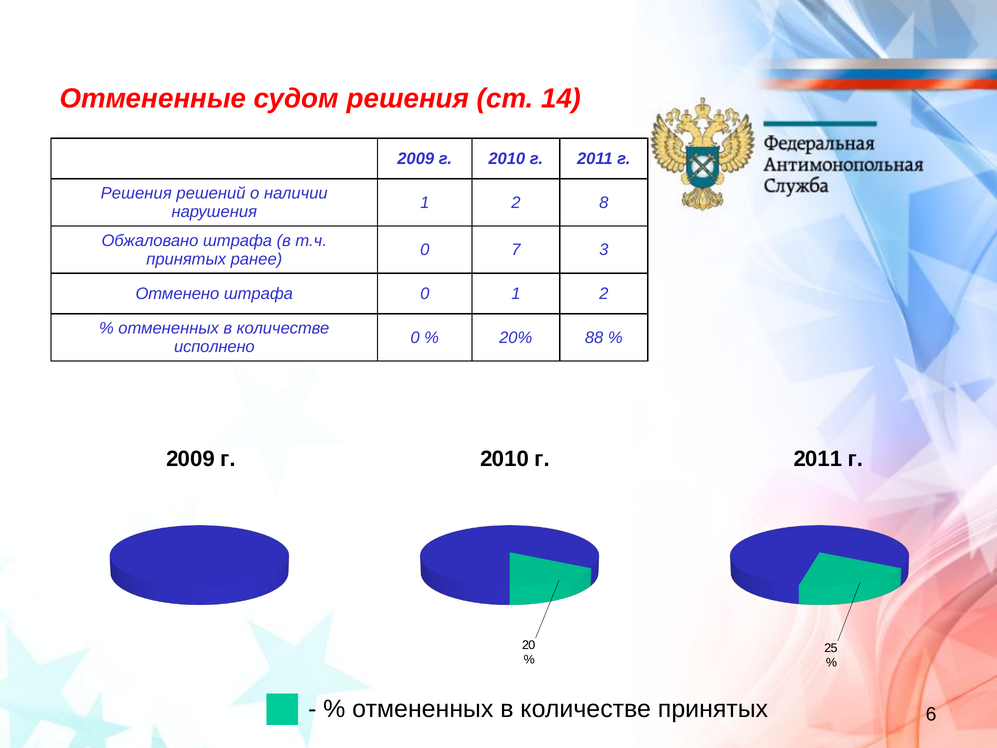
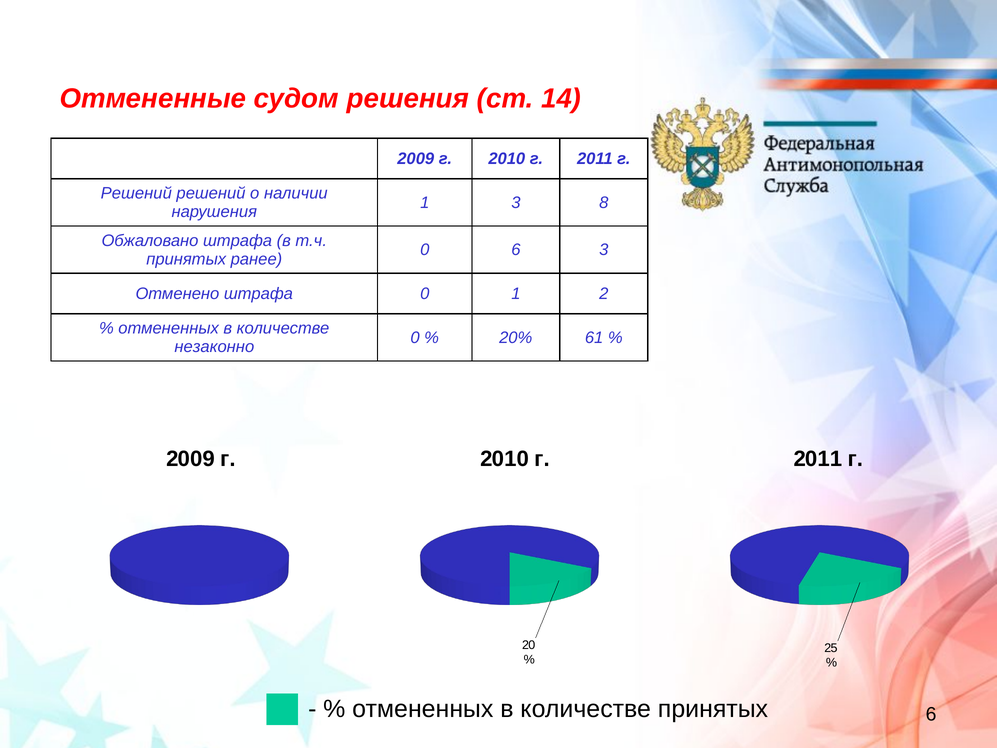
Решения: Решения -> Решений (136, 193)
2: 2 -> 3 (516, 203)
0 7: 7 -> 6 (516, 250)
88: 88 -> 61 (594, 338)
исполнено: исполнено -> незаконно (214, 347)
